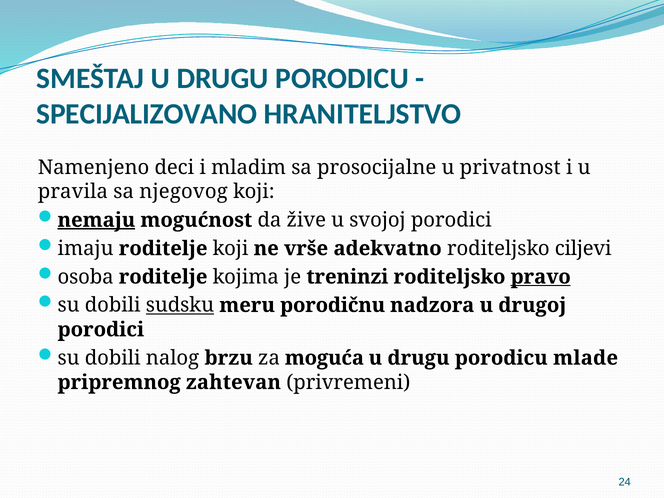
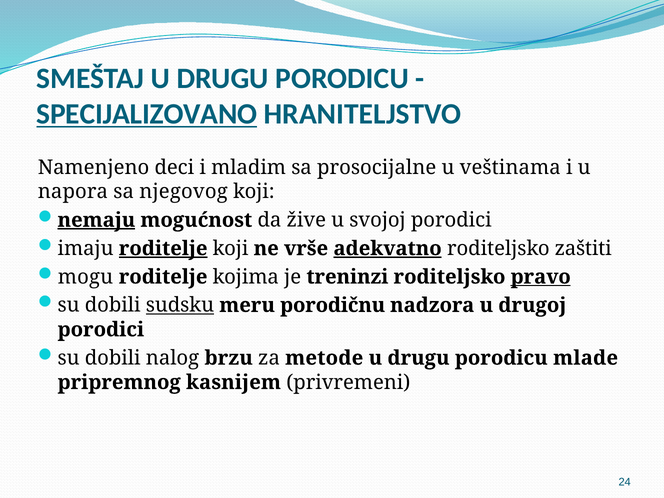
SPECIJALIZOVANO underline: none -> present (147, 114)
privatnost: privatnost -> veštinama (510, 167)
pravila: pravila -> napora (73, 192)
roditelje underline: none -> present (163, 248)
adekvatno underline: none -> present (388, 248)
ciljevi: ciljevi -> zaštiti (583, 248)
osoba: osoba -> mogu (85, 277)
moguća: moguća -> metode (324, 358)
zahtevan: zahtevan -> kasnijem (233, 382)
